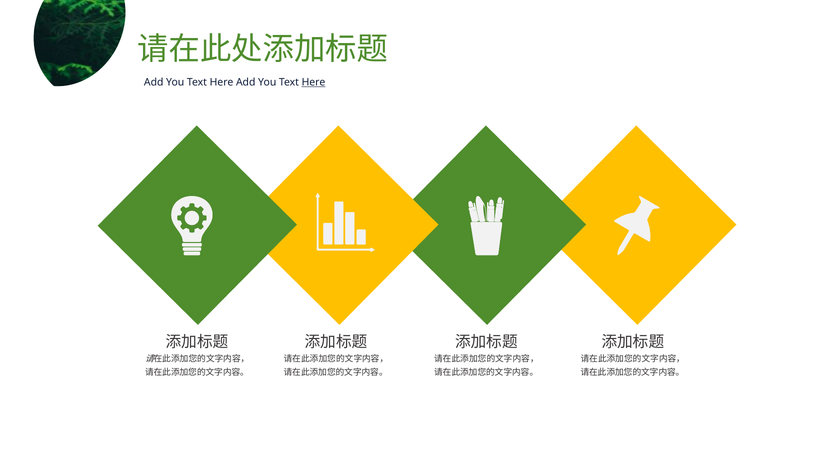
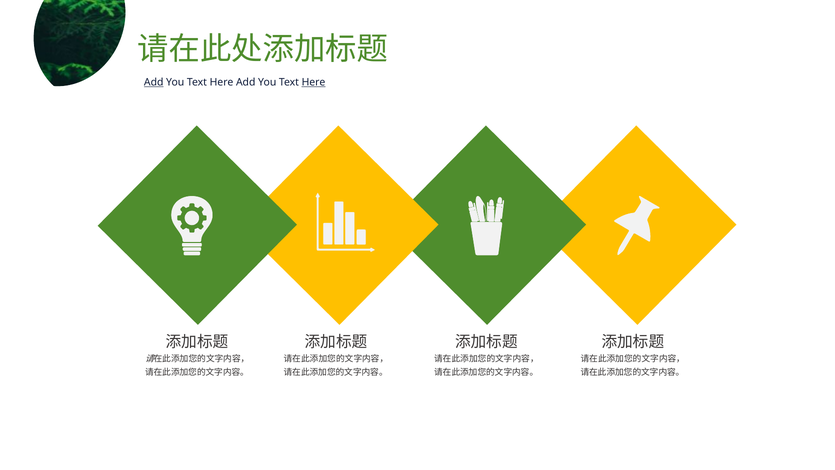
Add underline: none -> present (154, 82)
